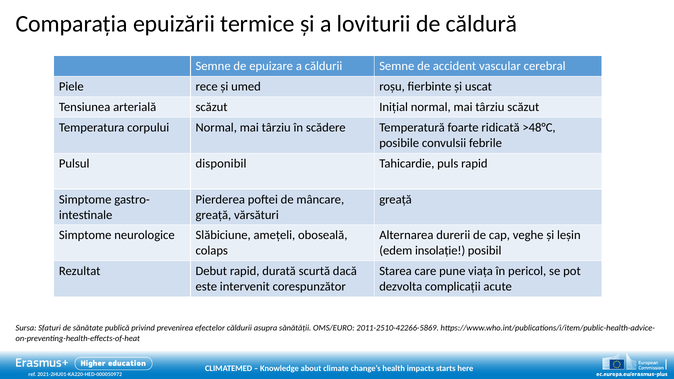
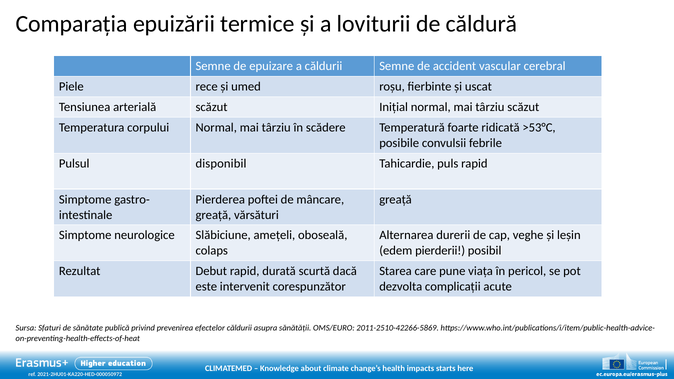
>48°C: >48°C -> >53°C (539, 128)
insolație: insolație -> pierderii (440, 251)
